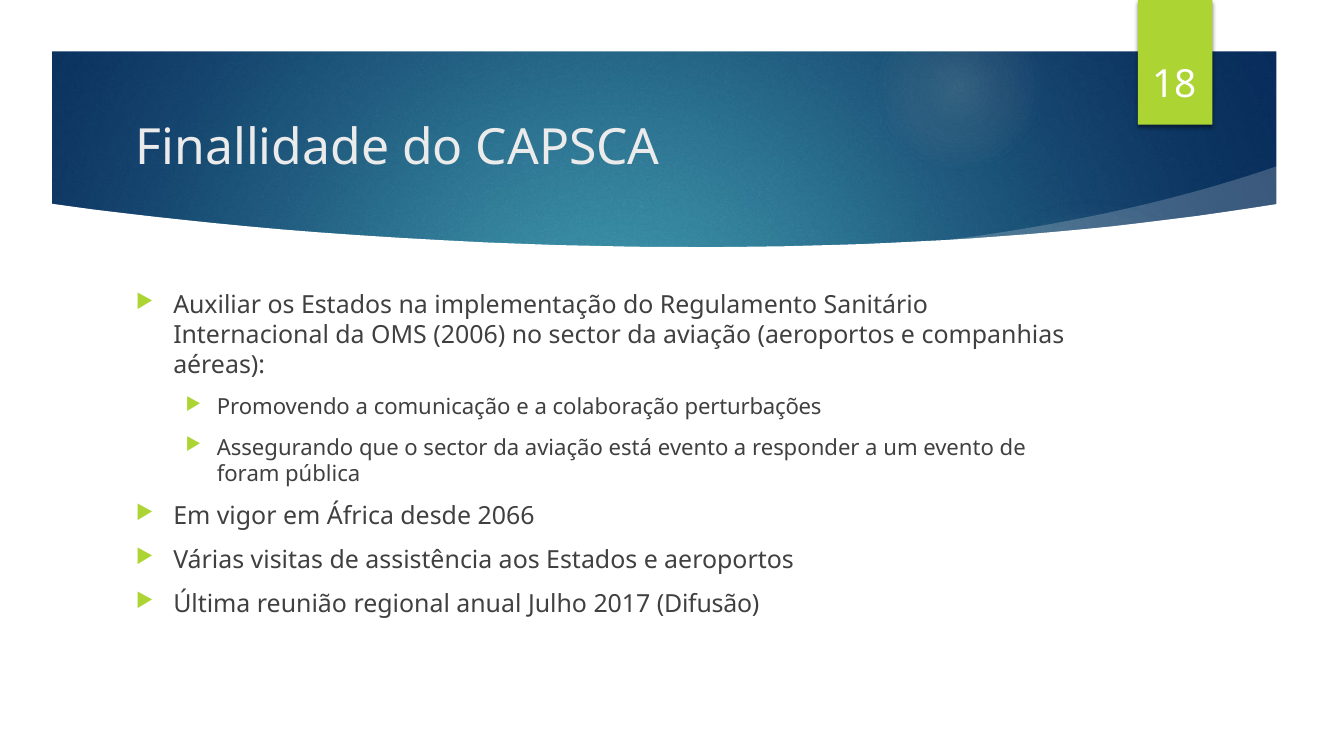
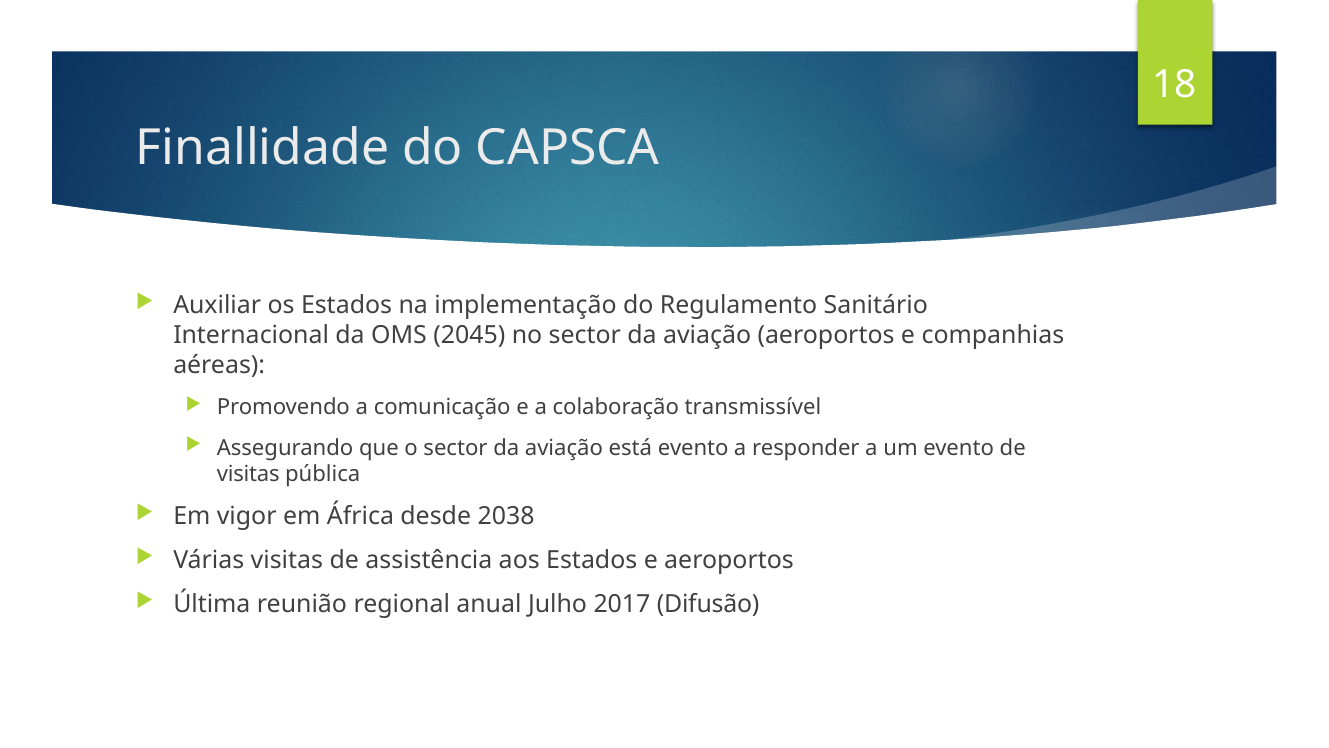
2006: 2006 -> 2045 (469, 335)
perturbações: perturbações -> transmissível (753, 407)
foram: foram -> visitas (248, 474)
2066: 2066 -> 2038 (506, 516)
